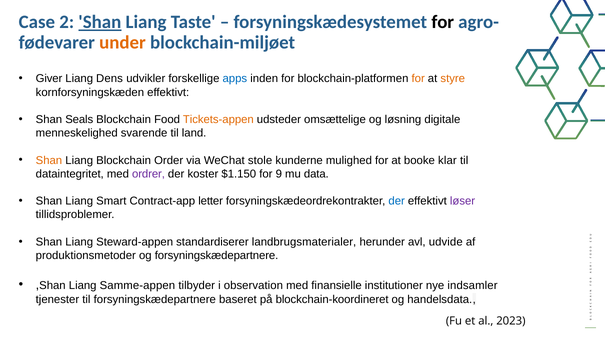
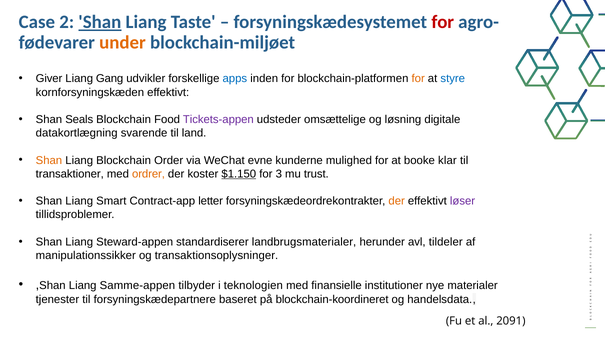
for colour: black -> red (443, 22)
Dens: Dens -> Gang (110, 79)
styre colour: orange -> blue (453, 79)
Tickets-appen colour: orange -> purple (218, 120)
menneskelighed: menneskelighed -> datakortlægning (77, 133)
stole: stole -> evne (260, 160)
dataintegritet: dataintegritet -> transaktioner (70, 174)
ordrer colour: purple -> orange (148, 174)
$1.150 underline: none -> present (239, 174)
9: 9 -> 3 (279, 174)
data: data -> trust (316, 174)
der colour: blue -> orange (397, 201)
udvide: udvide -> tildeler (446, 242)
produktionsmetoder: produktionsmetoder -> manipulationssikker (86, 256)
og forsyningskædepartnere: forsyningskædepartnere -> transaktionsoplysninger (216, 256)
observation: observation -> teknologien (253, 286)
indsamler: indsamler -> materialer (473, 286)
2023: 2023 -> 2091 (511, 321)
